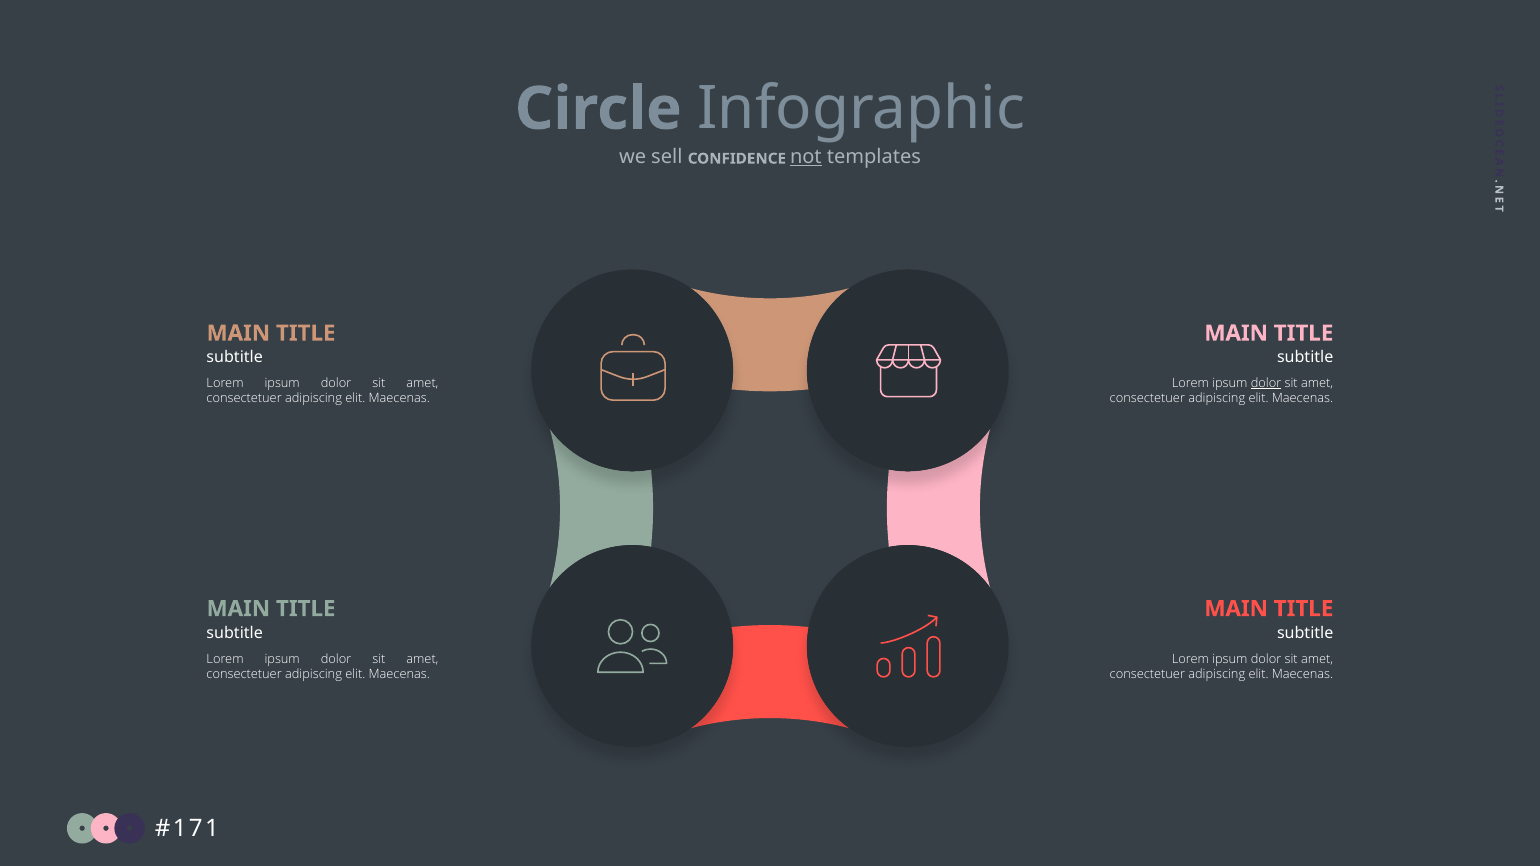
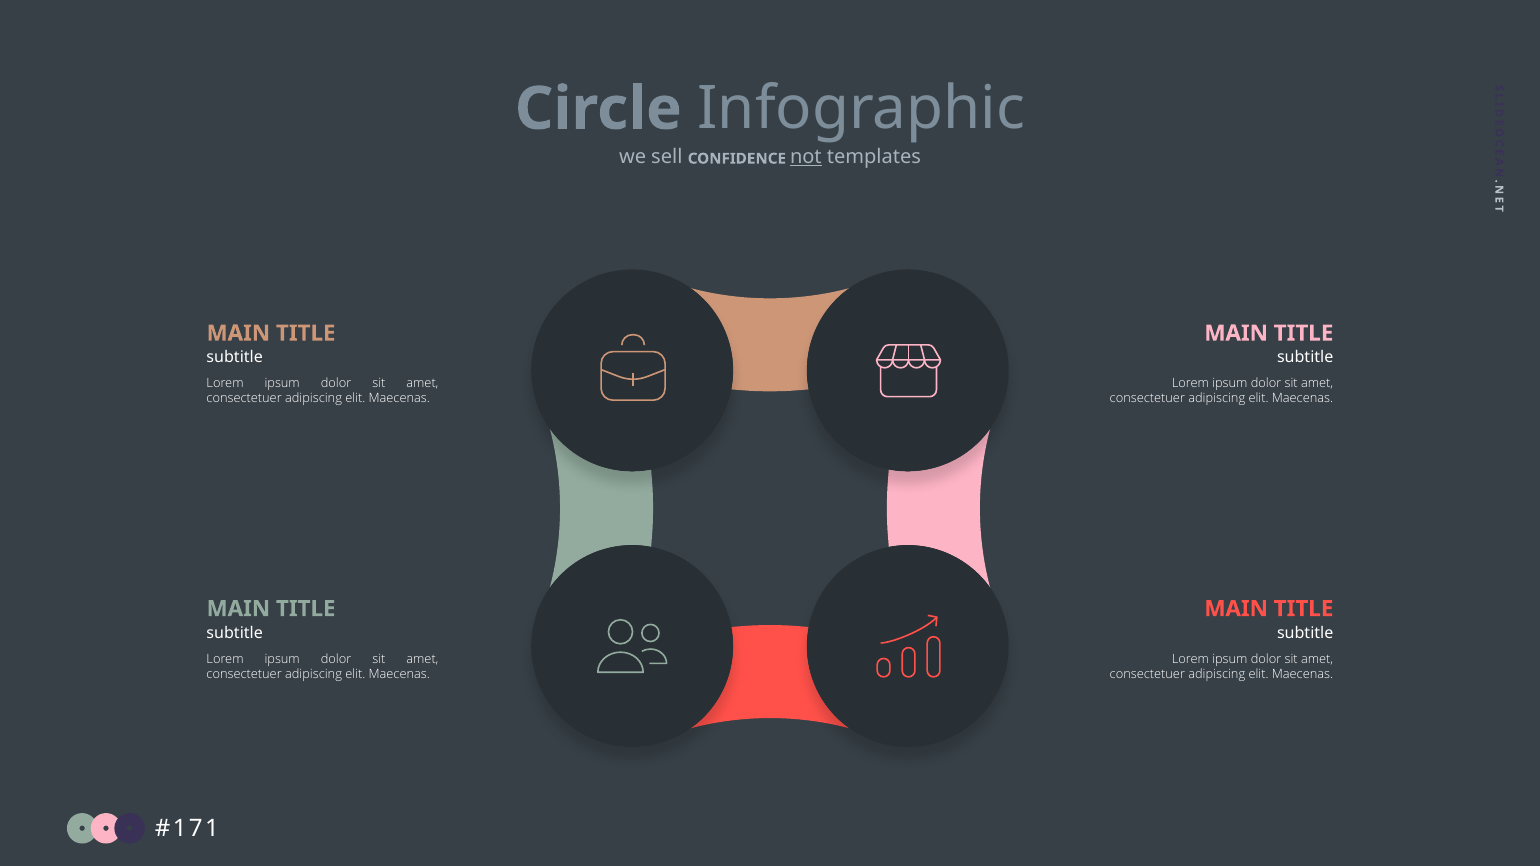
dolor underline: present -> none (1266, 383)
